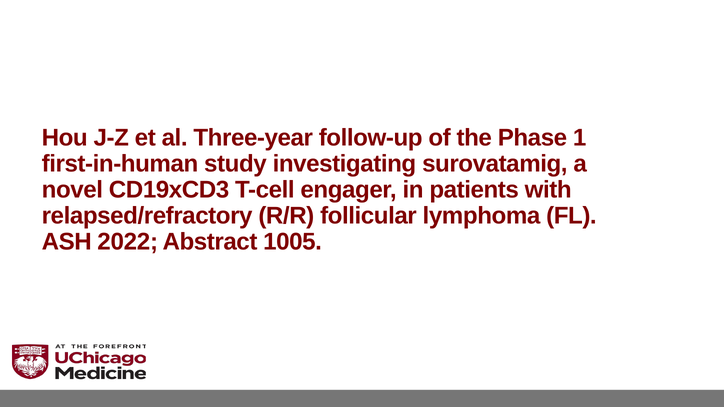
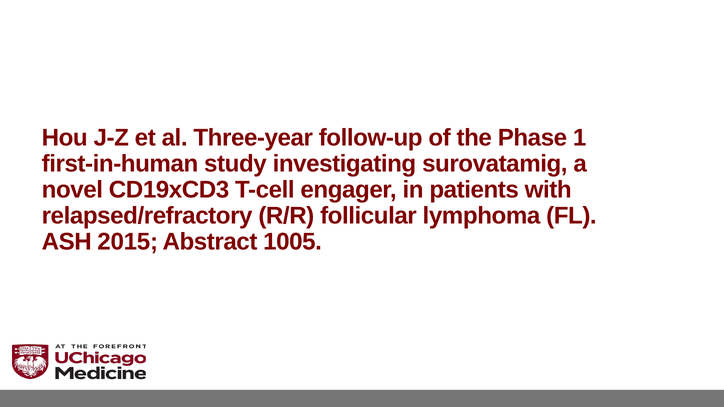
2022: 2022 -> 2015 (128, 242)
